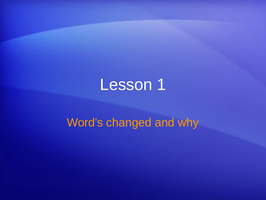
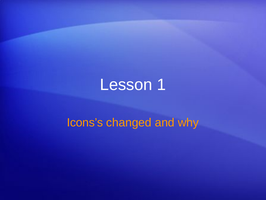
Word’s: Word’s -> Icons’s (85, 122)
